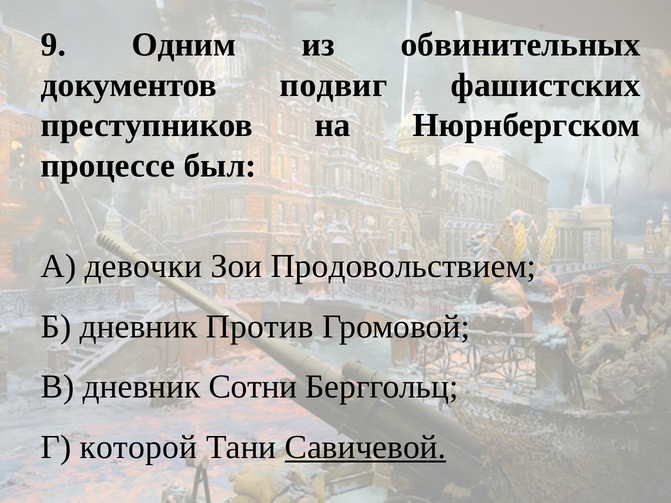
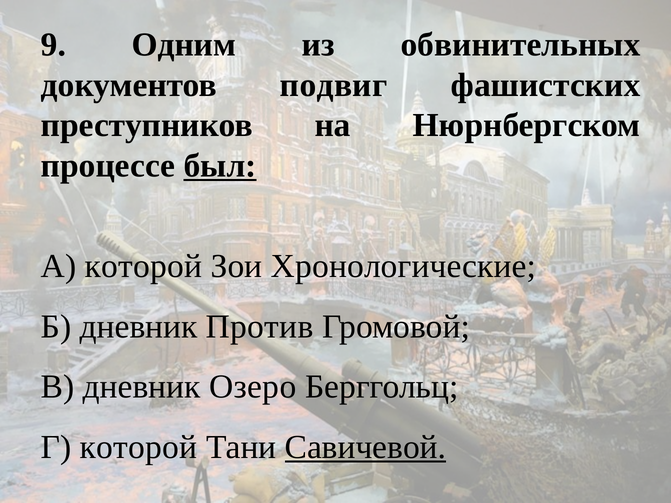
был underline: none -> present (220, 166)
А девочки: девочки -> которой (143, 266)
Продовольствием: Продовольствием -> Хронологические (403, 266)
Сотни: Сотни -> Озеро (253, 387)
